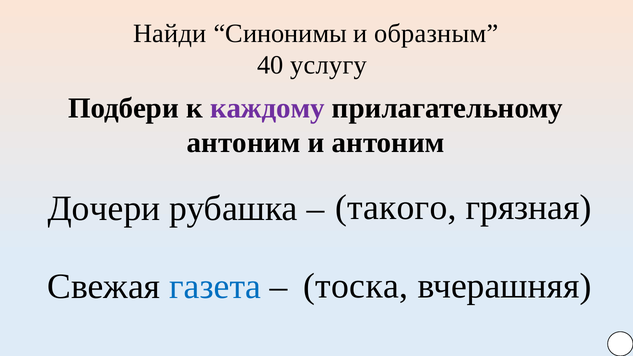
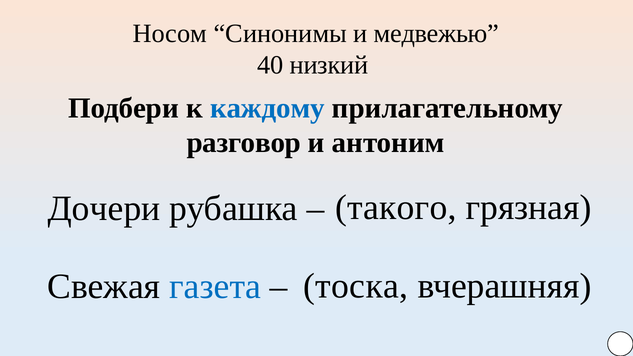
Найди: Найди -> Носом (170, 34)
образным: образным -> медвежью (436, 34)
услугу: услугу -> низкий (329, 65)
каждому colour: purple -> blue (267, 108)
антоним: антоним -> разговор (244, 143)
